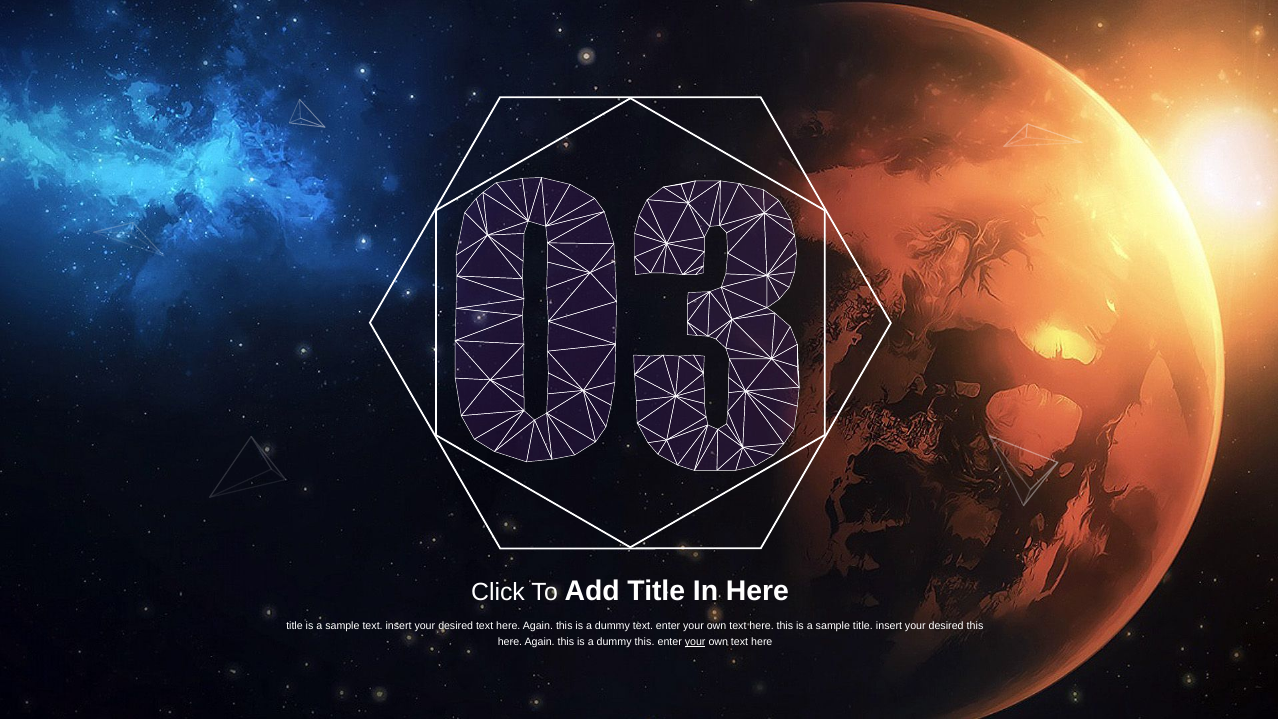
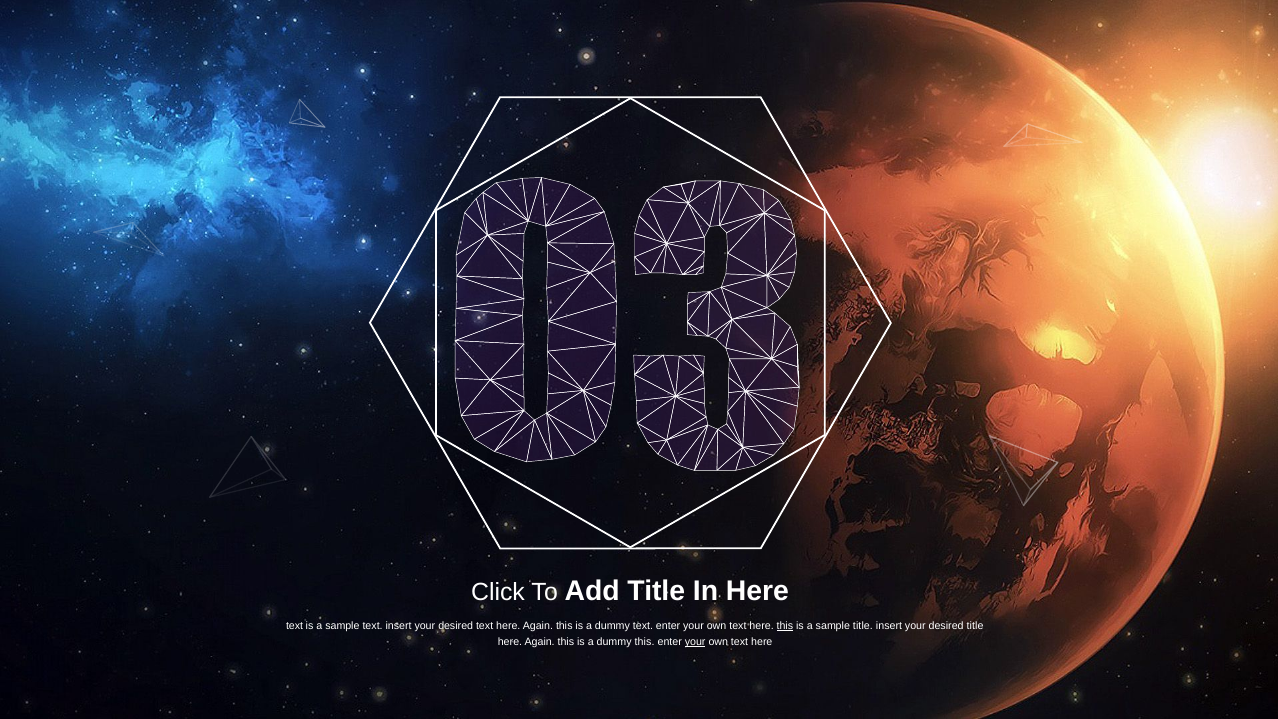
title: title -> text (295, 625)
this underline: none -> present (785, 625)
desired this: this -> title (975, 625)
